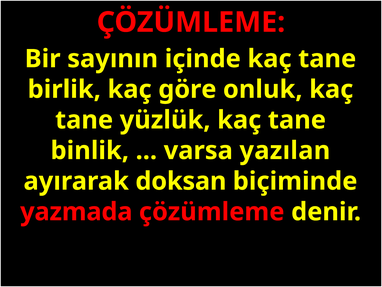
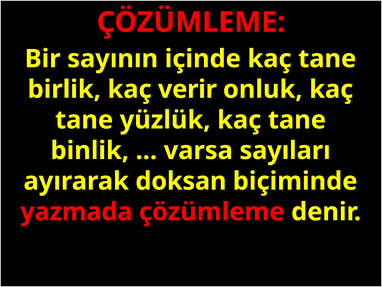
göre: göre -> verir (187, 89)
yazılan: yazılan -> sayıları (285, 150)
